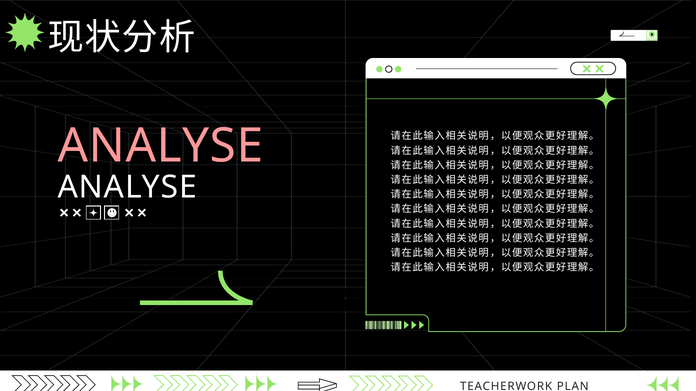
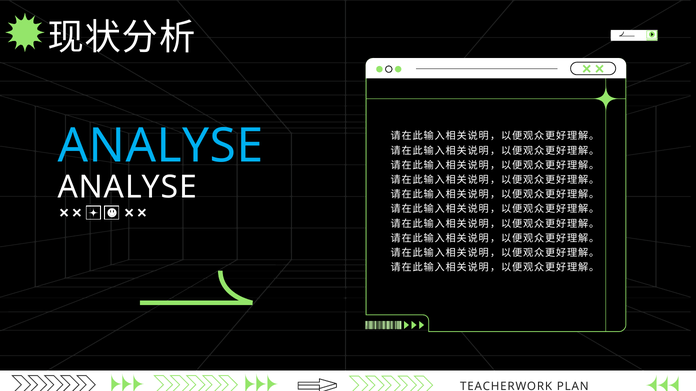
ANALYSE colour: pink -> light blue (160, 146)
